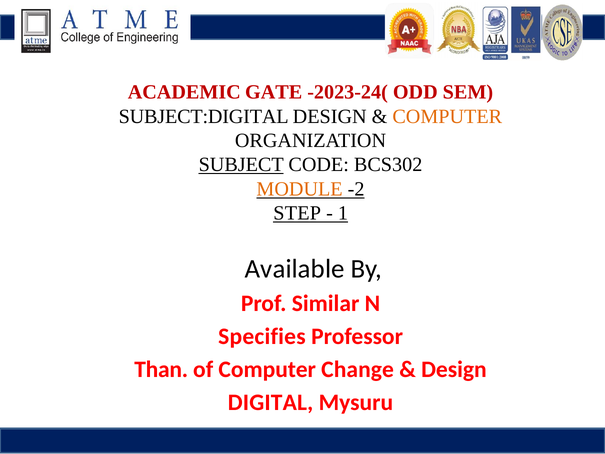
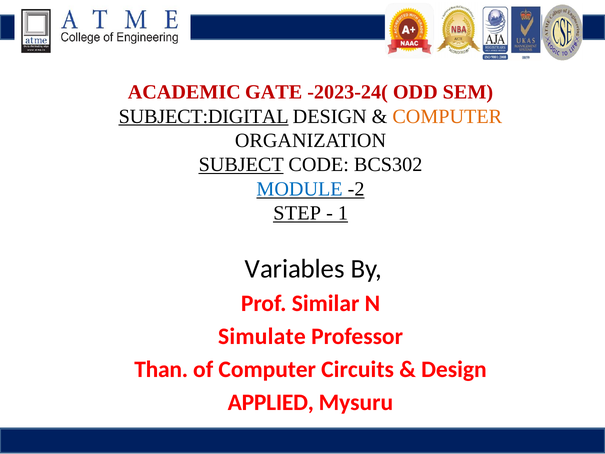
SUBJECT:DIGITAL underline: none -> present (204, 116)
MODULE colour: orange -> blue (300, 189)
Available: Available -> Variables (295, 268)
Specifies: Specifies -> Simulate (262, 336)
Change: Change -> Circuits (358, 369)
DIGITAL: DIGITAL -> APPLIED (271, 402)
